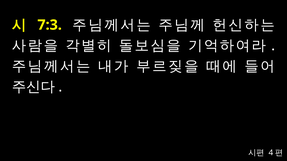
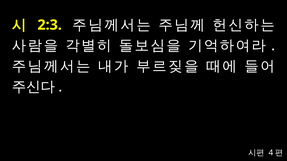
7:3: 7:3 -> 2:3 (50, 25)
